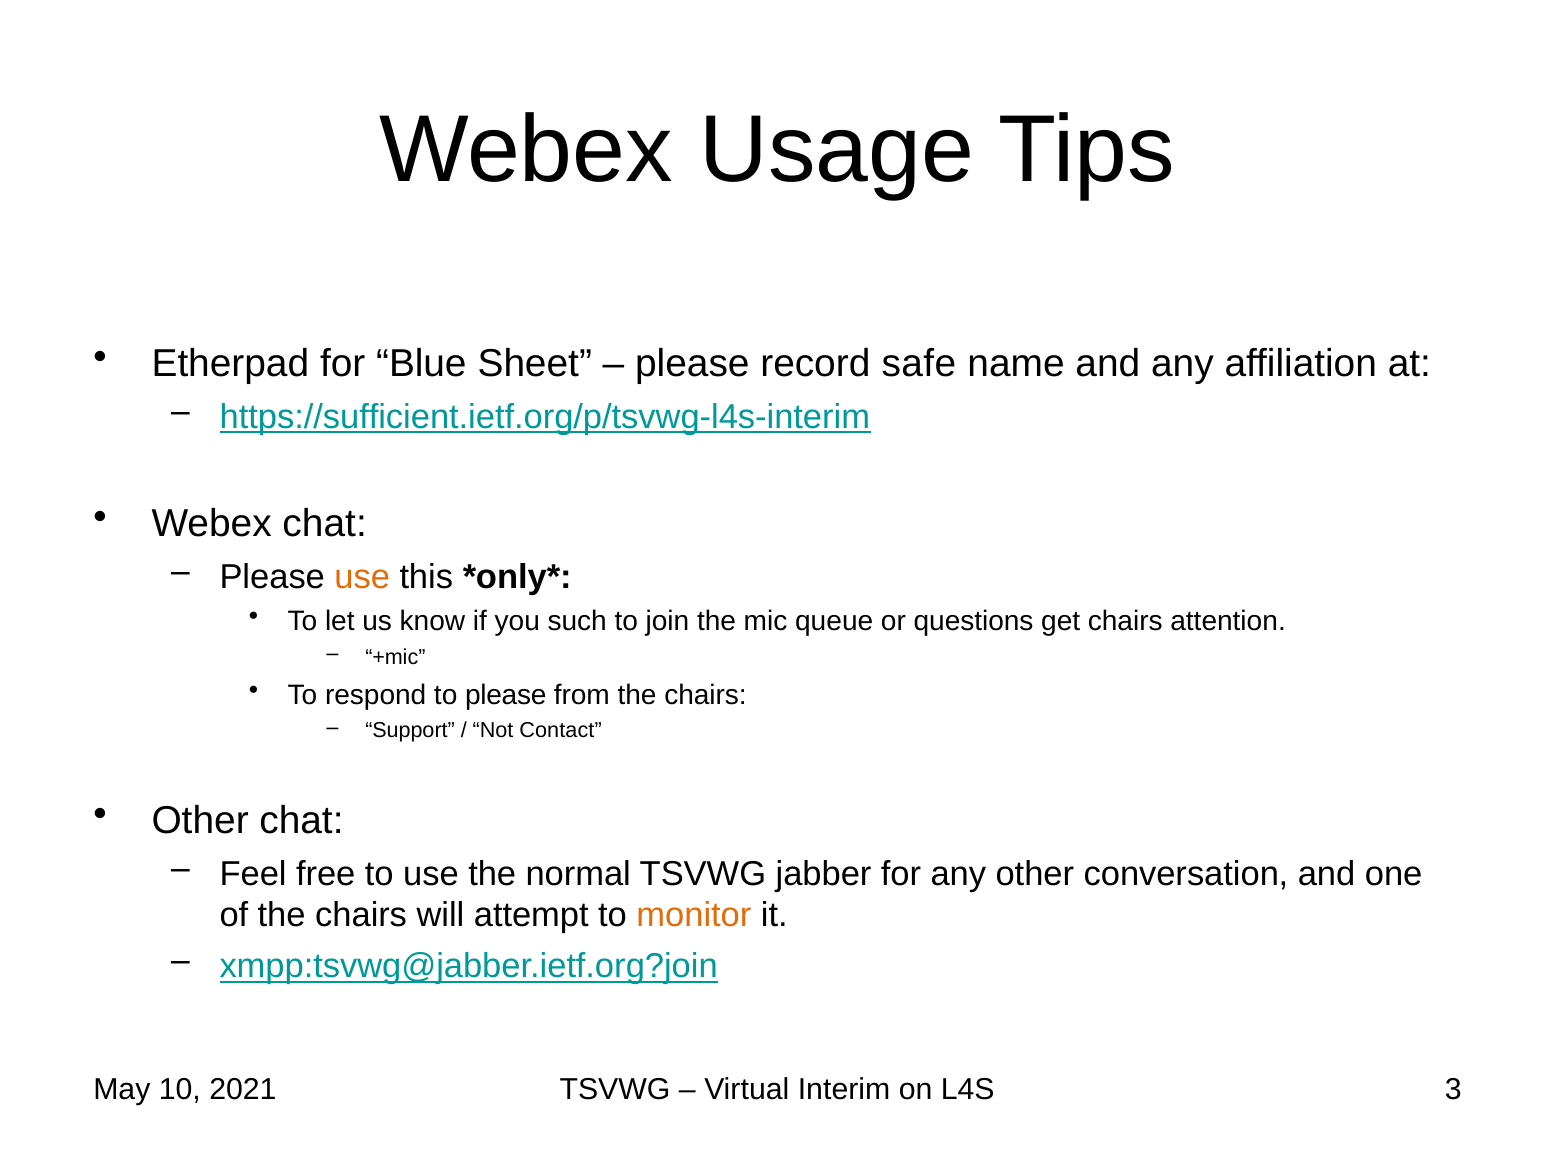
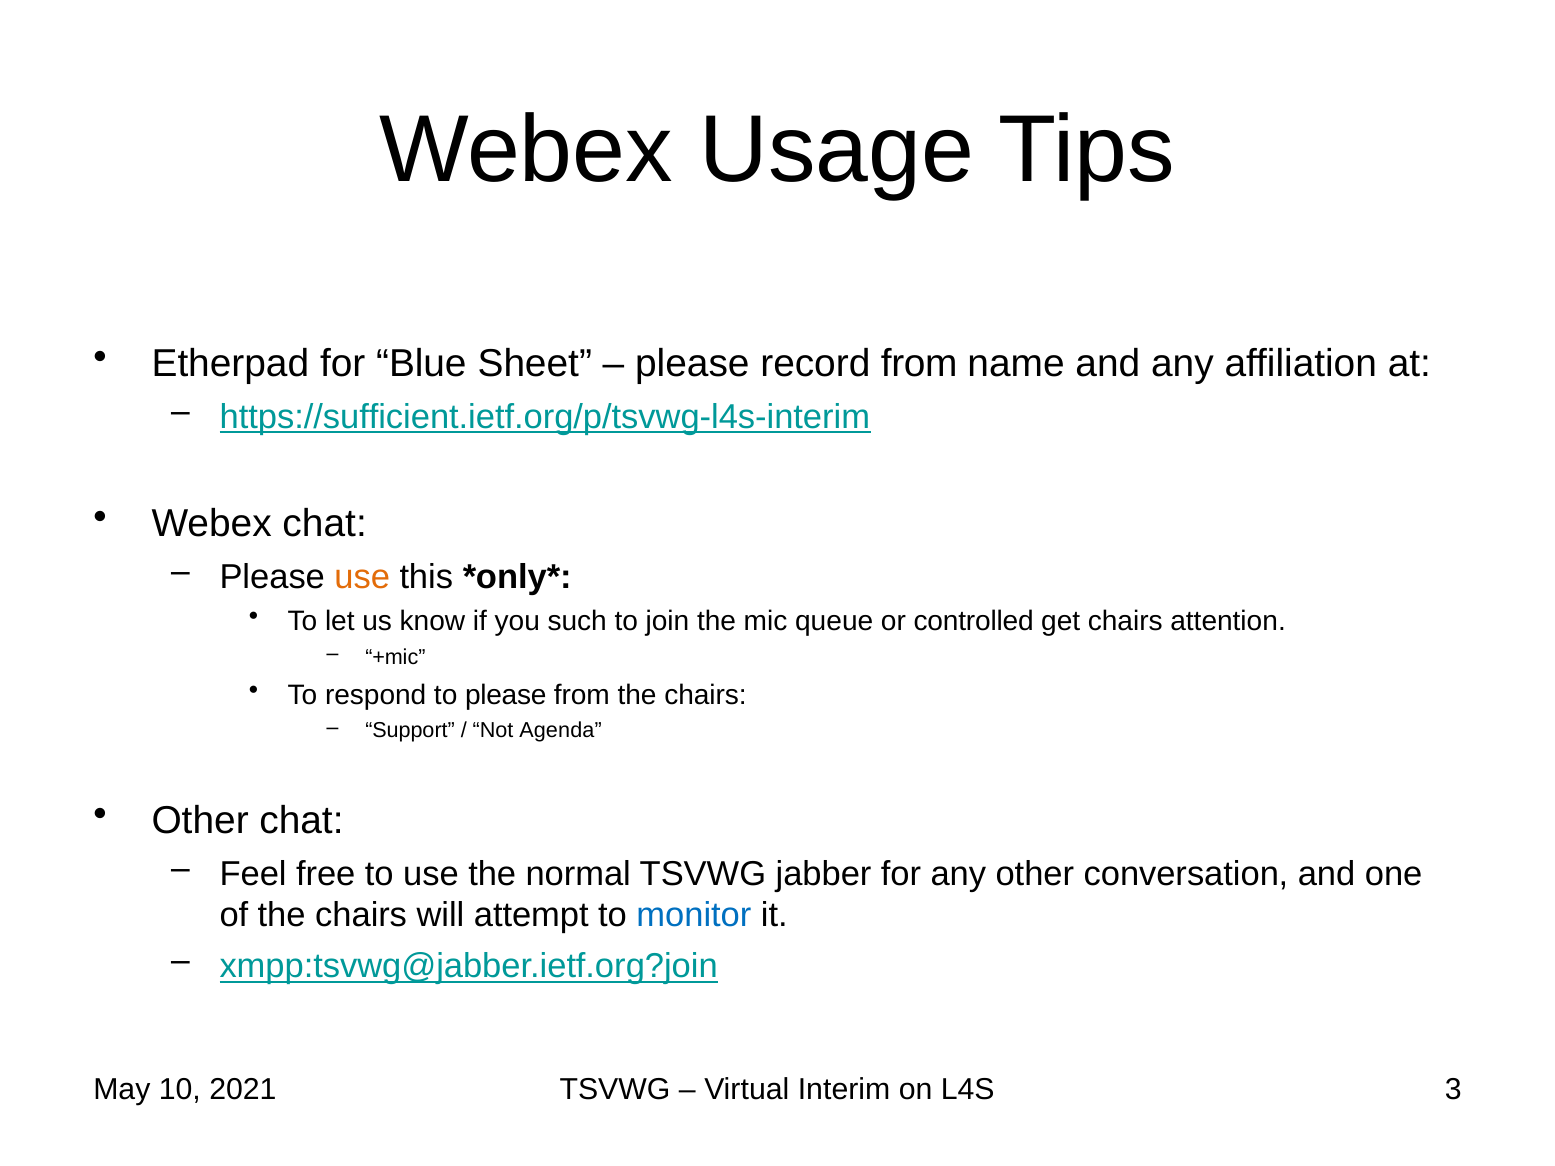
record safe: safe -> from (919, 364)
questions: questions -> controlled (974, 622)
Contact: Contact -> Agenda (561, 731)
monitor colour: orange -> blue (694, 916)
